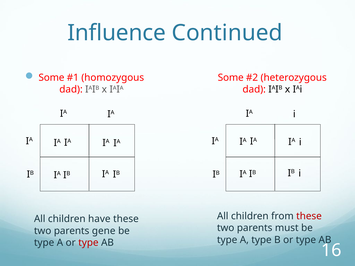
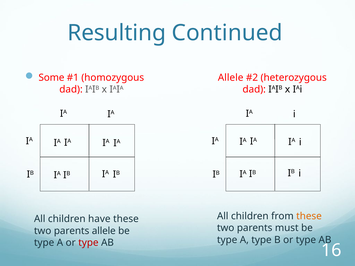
Influence: Influence -> Resulting (117, 33)
Some: Some -> Allele (231, 78)
these colour: red -> orange (309, 216)
parents gene: gene -> allele (104, 231)
